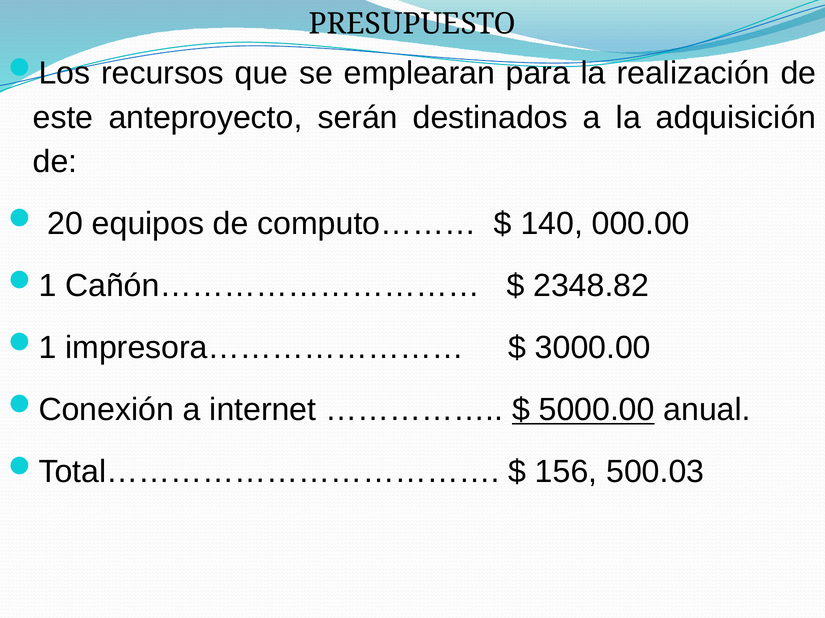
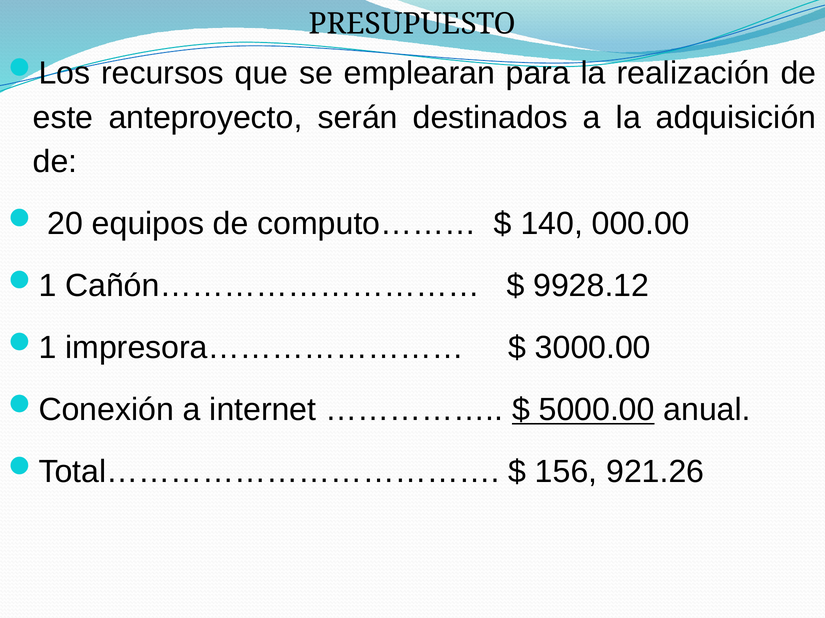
2348.82: 2348.82 -> 9928.12 (591, 286)
500.03: 500.03 -> 921.26 (655, 472)
